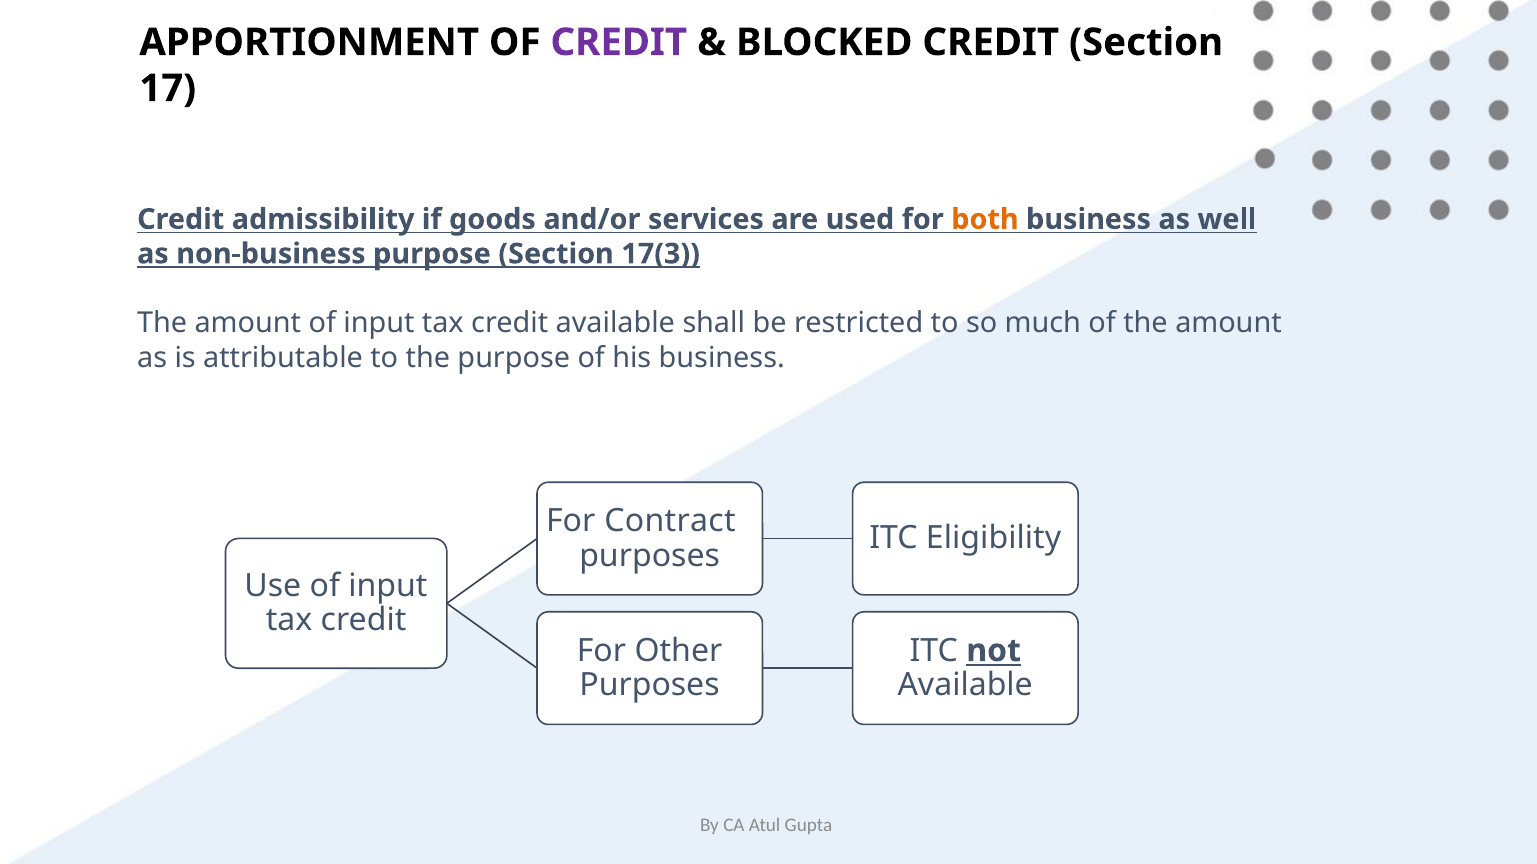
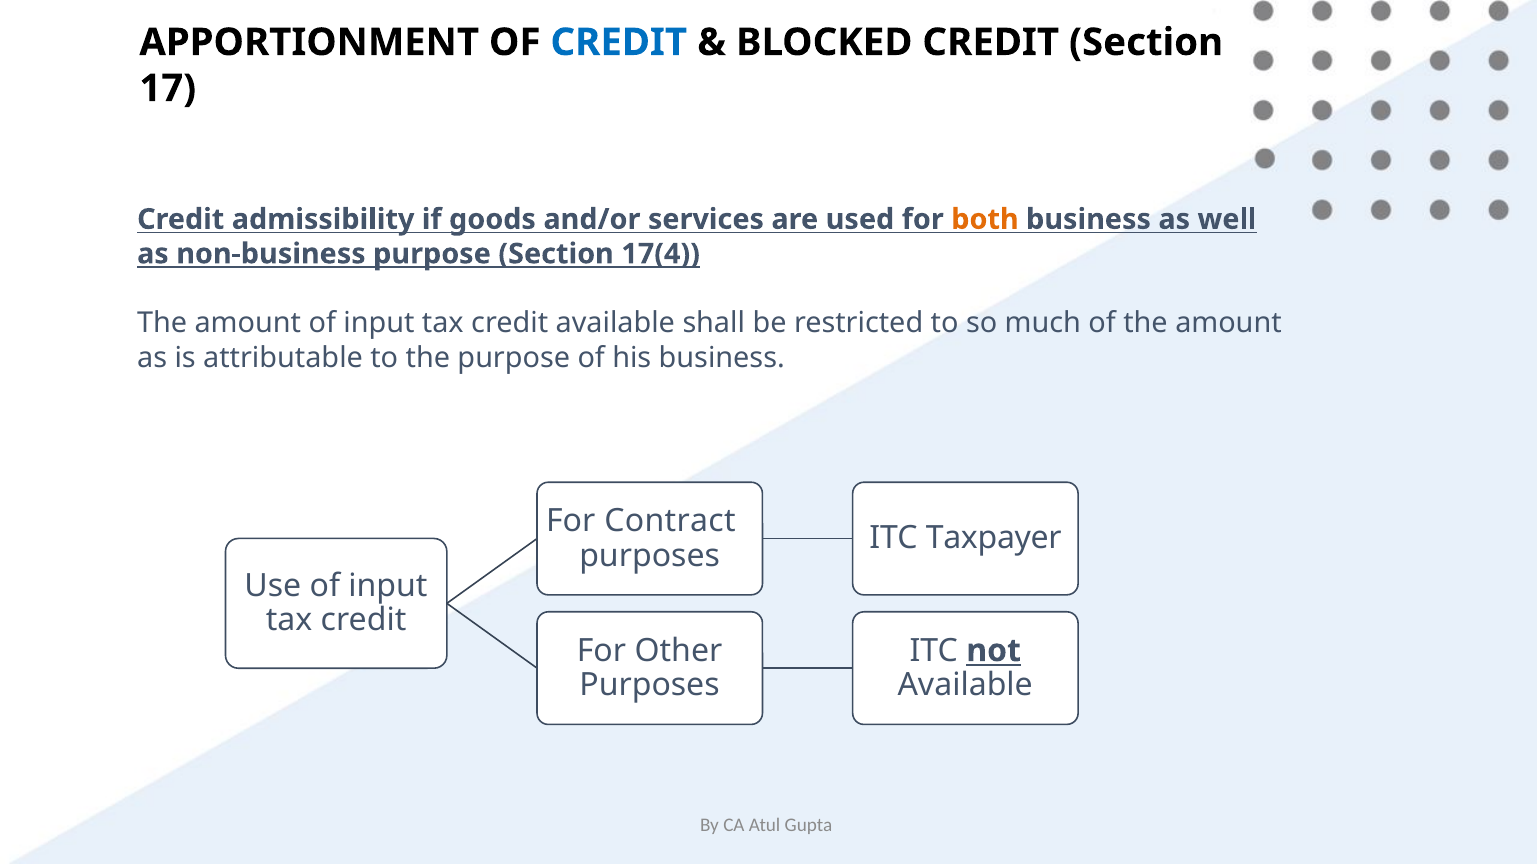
CREDIT colour: purple -> blue (619, 42)
17(3: 17(3 -> 17(4 (661, 254)
Eligibility: Eligibility -> Taxpayer (994, 539)
